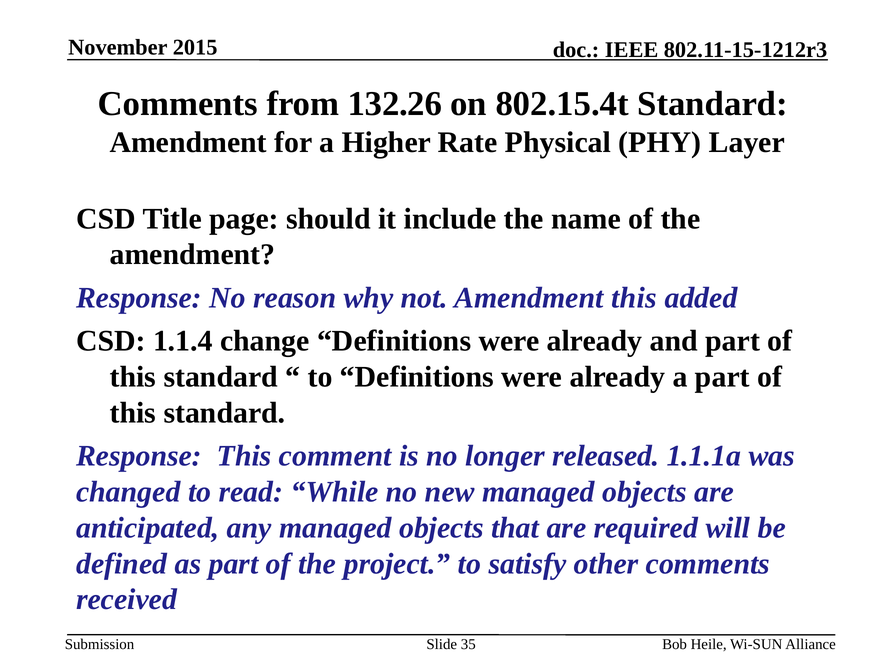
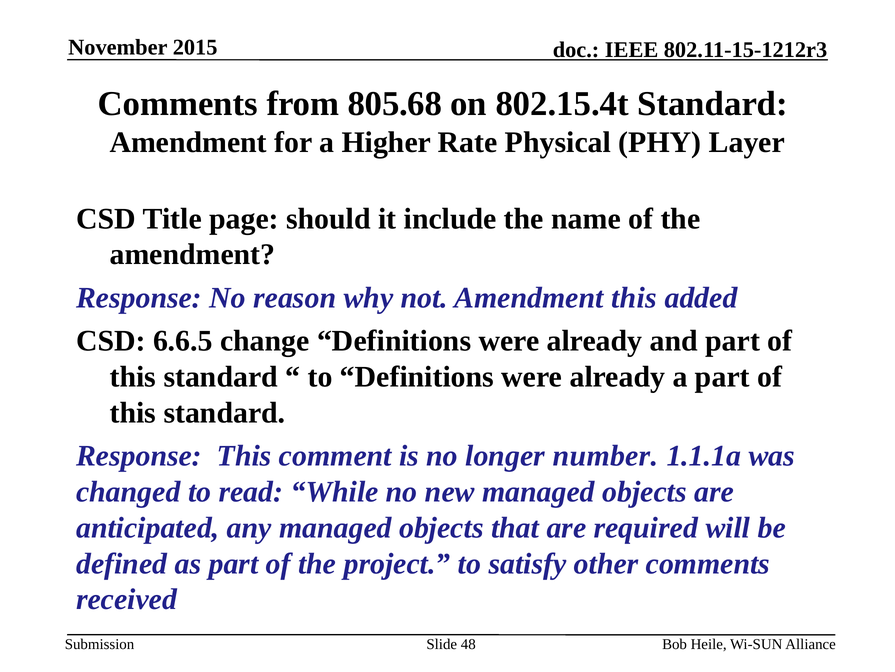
132.26: 132.26 -> 805.68 (395, 104)
1.1.4: 1.1.4 -> 6.6.5 (183, 341)
released: released -> number (606, 456)
35: 35 -> 48 (468, 644)
